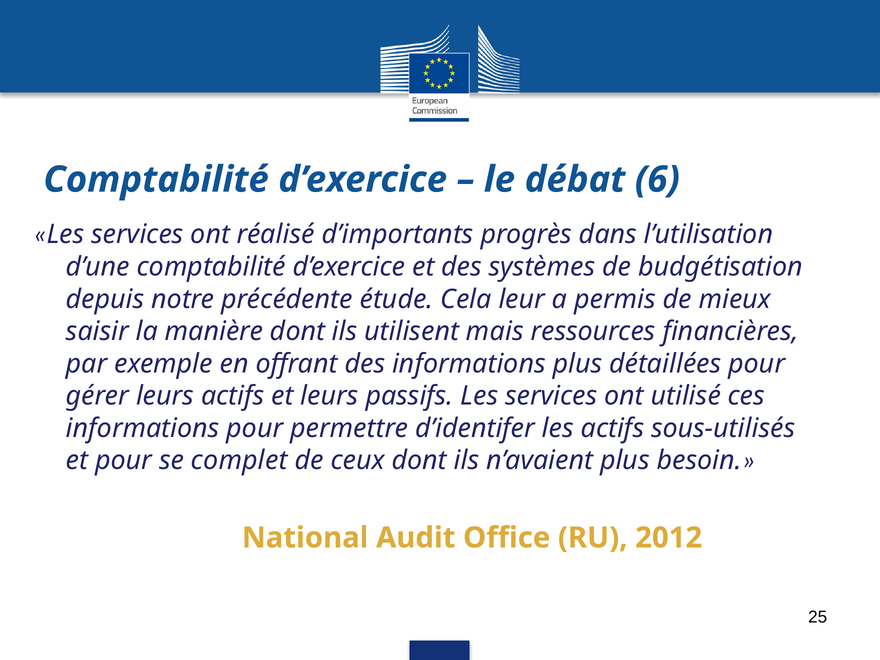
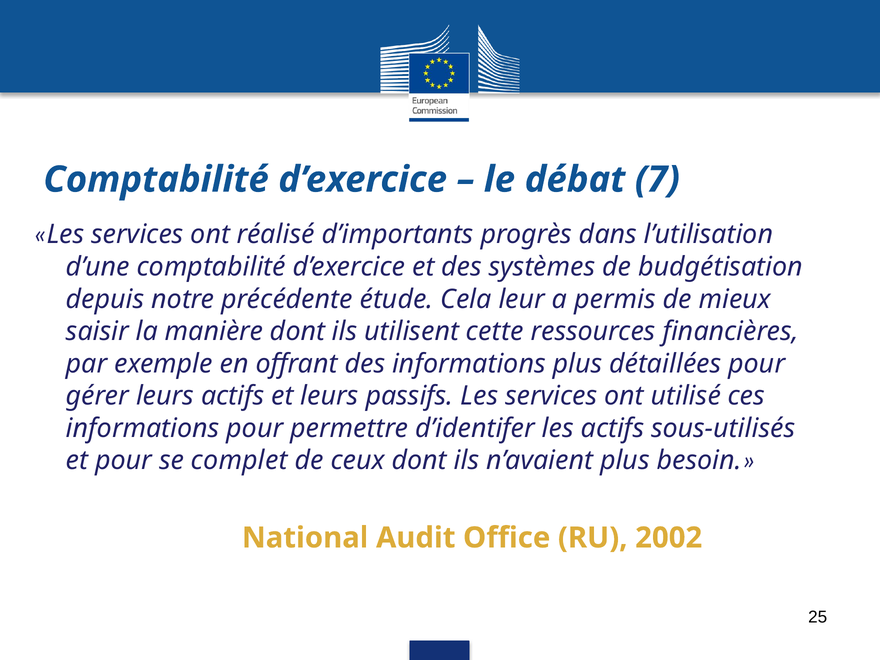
6: 6 -> 7 (657, 180)
mais: mais -> cette (495, 331)
2012: 2012 -> 2002 (669, 538)
